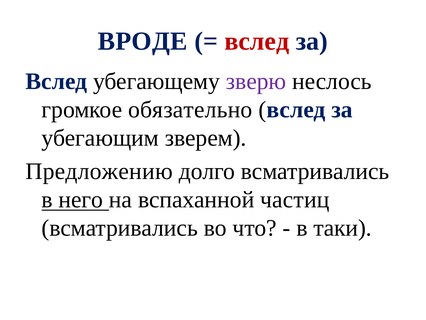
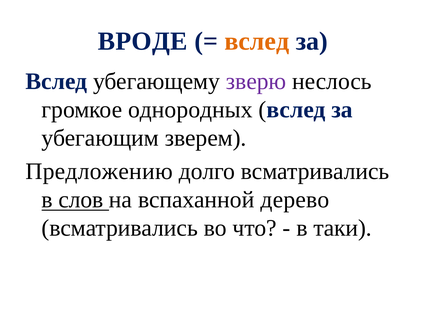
вслед colour: red -> orange (257, 41)
обязательно: обязательно -> однородных (190, 110)
него: него -> слов (81, 199)
частиц: частиц -> дерево (295, 199)
